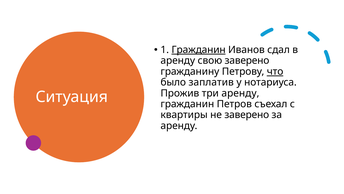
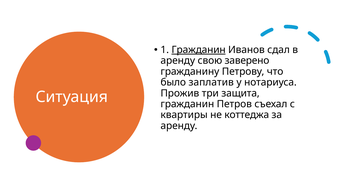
что underline: present -> none (275, 71)
три аренду: аренду -> защита (240, 93)
не заверено: заверено -> коттеджа (247, 115)
